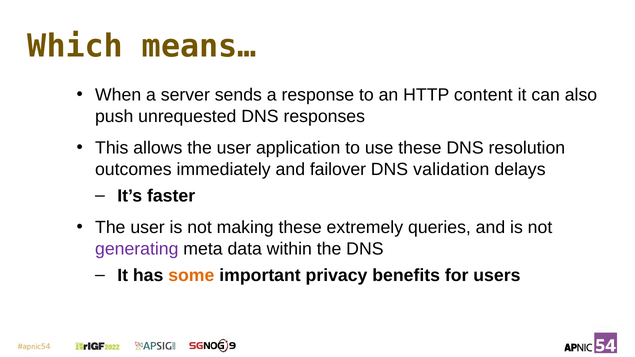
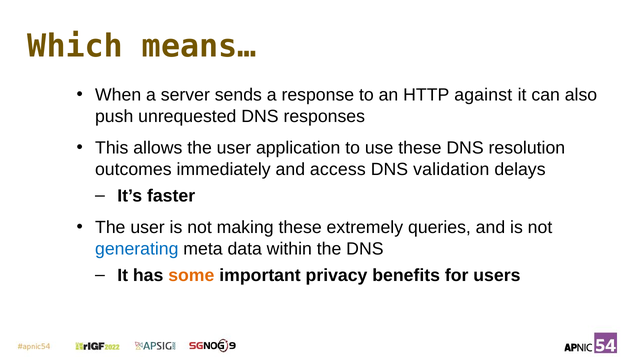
content: content -> against (483, 95)
failover: failover -> access (338, 169)
generating colour: purple -> blue (137, 249)
